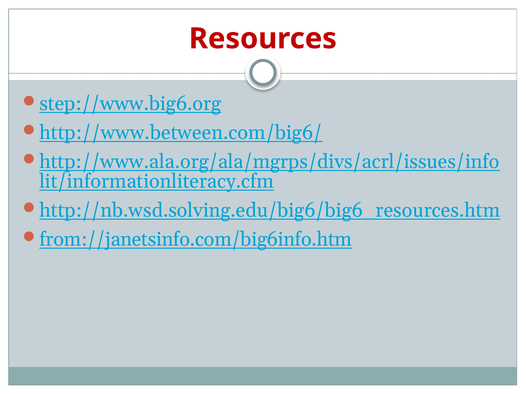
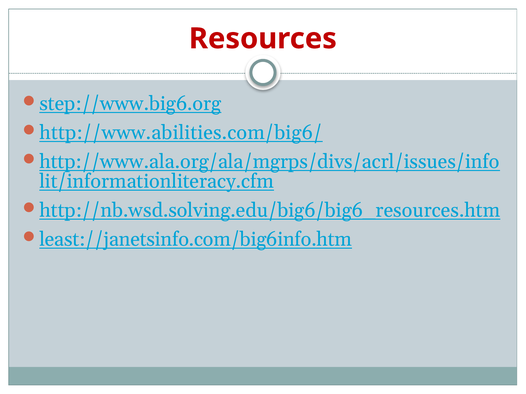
http://www.between.com/big6/: http://www.between.com/big6/ -> http://www.abilities.com/big6/ (181, 133)
from://janetsinfo.com/big6info.htm: from://janetsinfo.com/big6info.htm -> least://janetsinfo.com/big6info.htm (196, 240)
